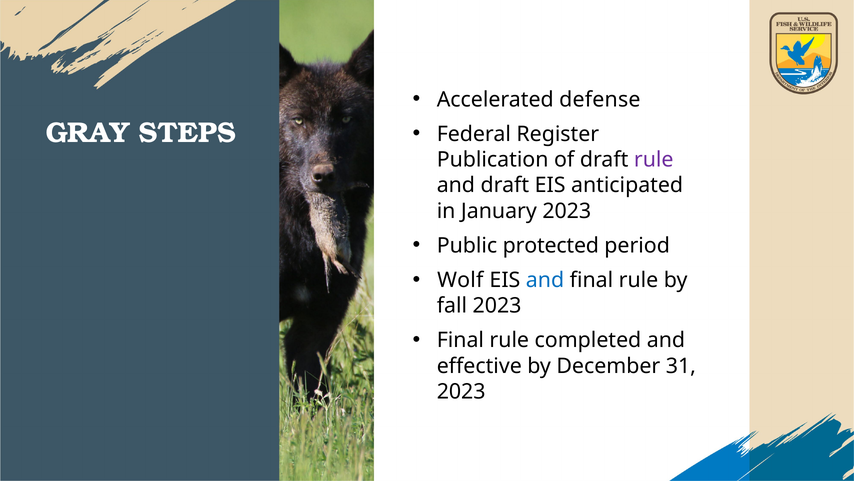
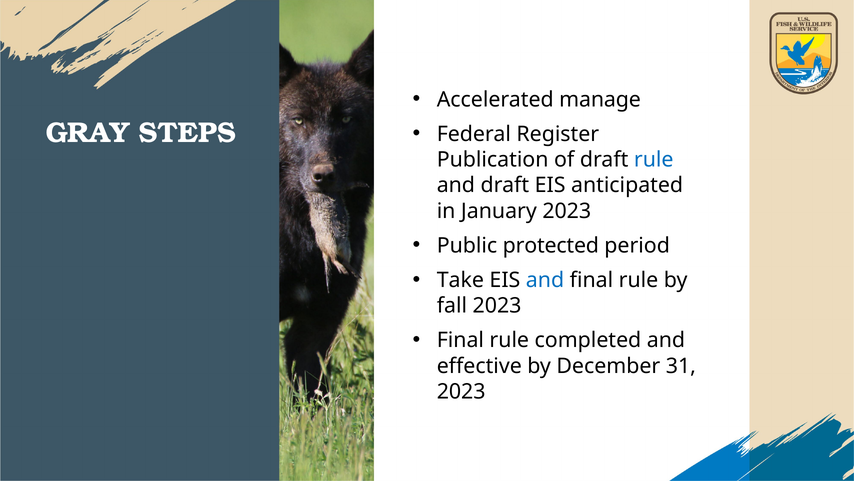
defense: defense -> manage (600, 99)
rule colour: purple -> blue (654, 160)
Wolf: Wolf -> Take (460, 280)
